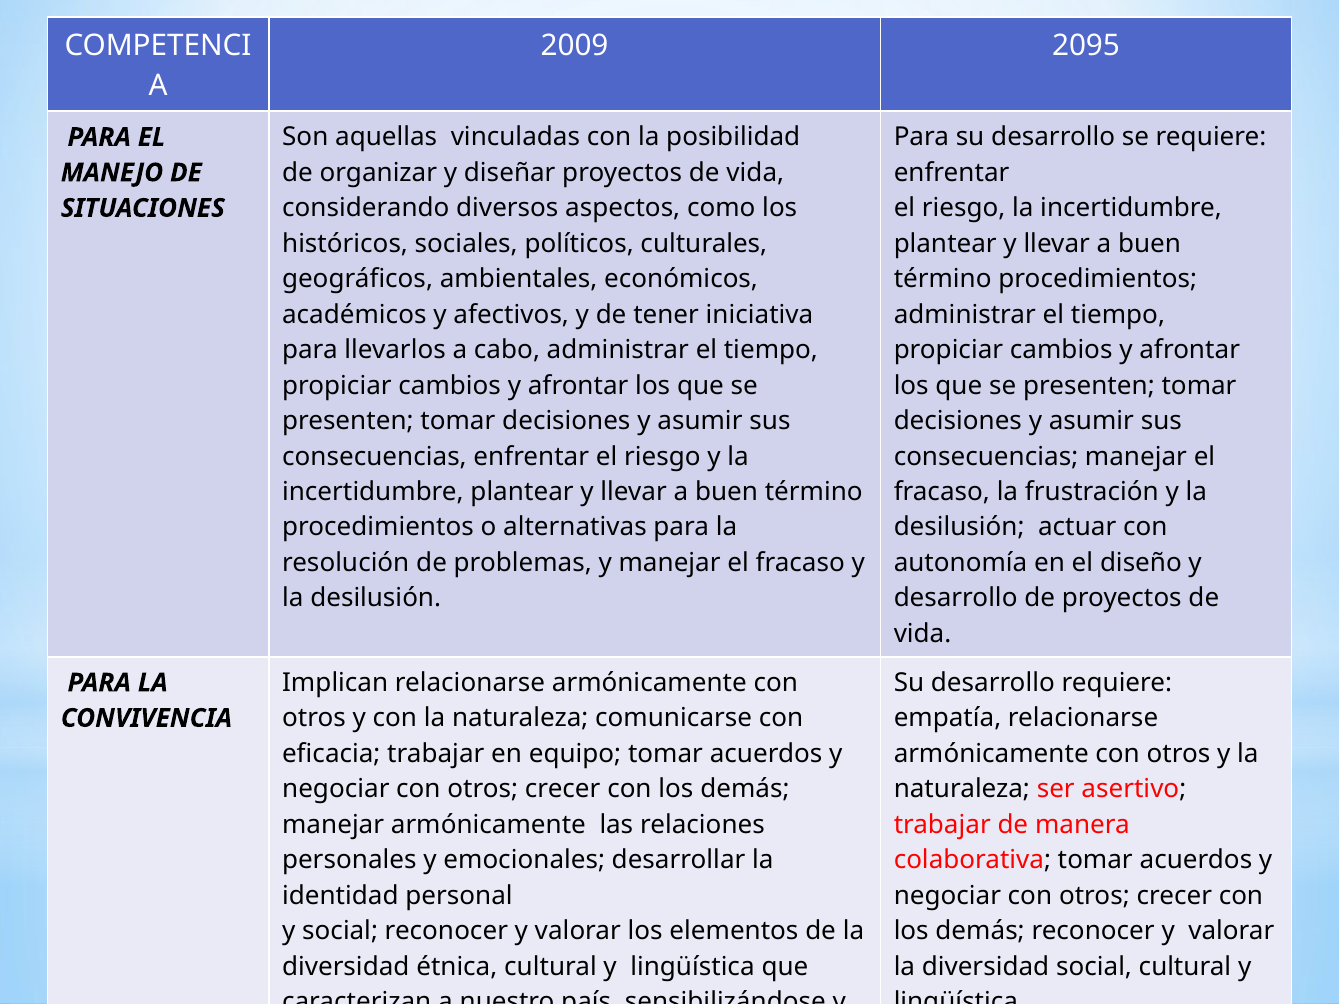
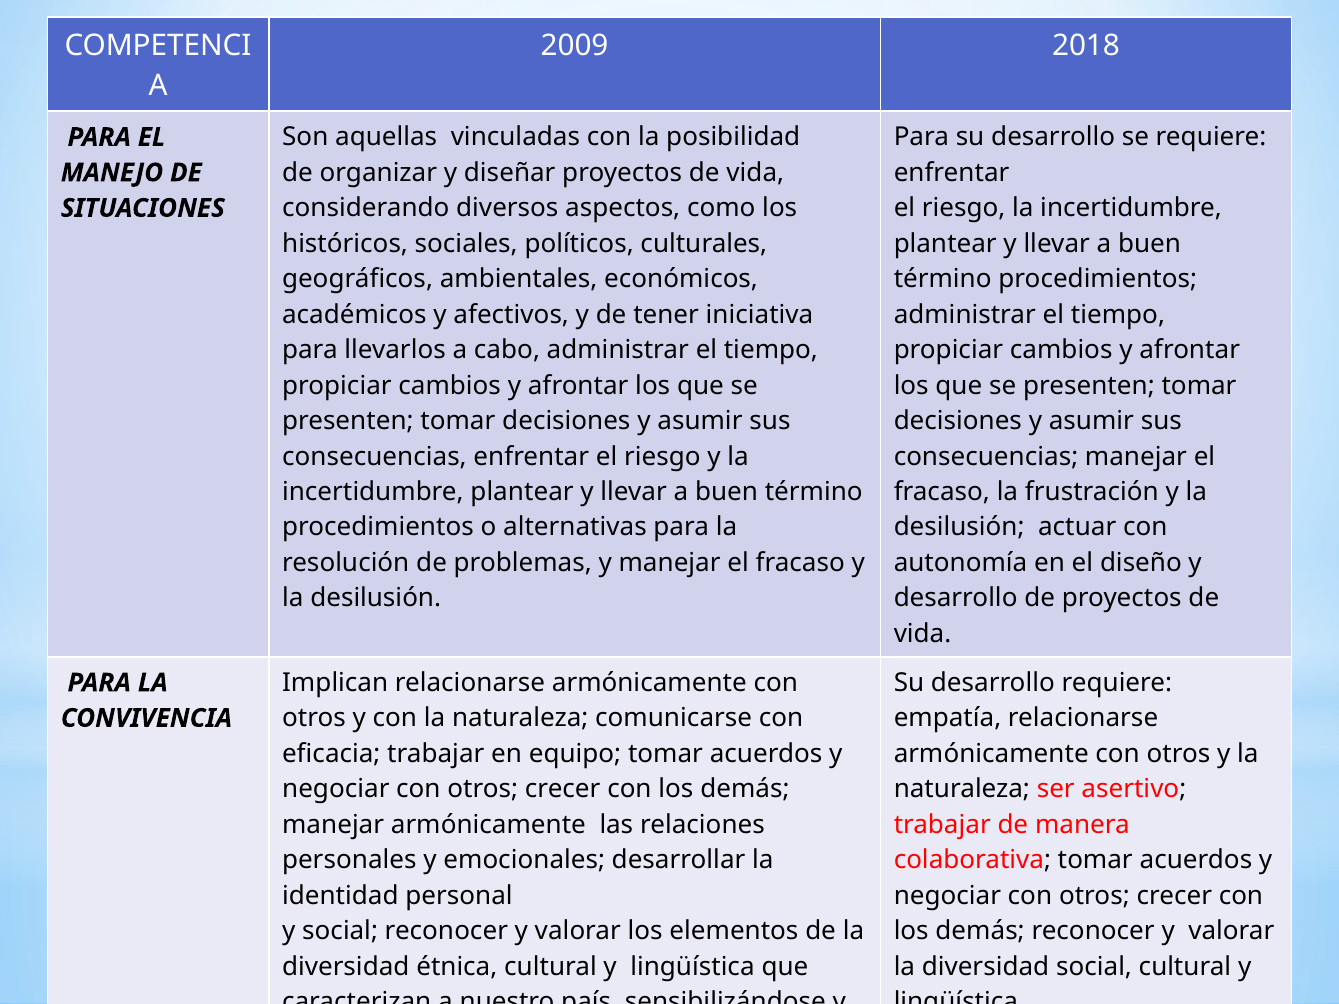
2095: 2095 -> 2018 (1086, 46)
